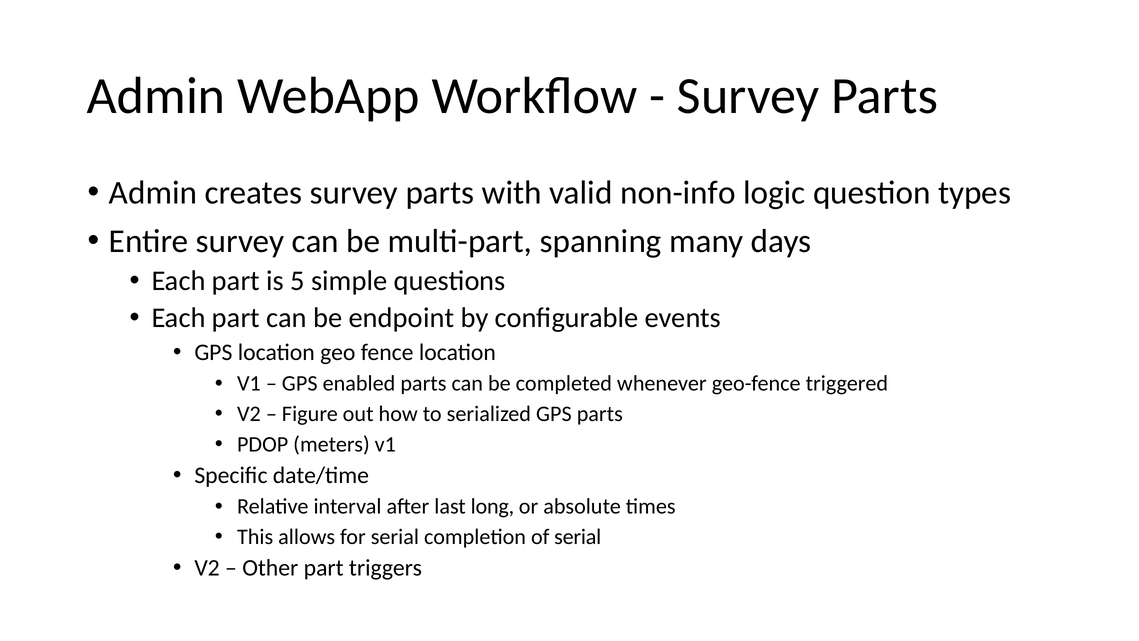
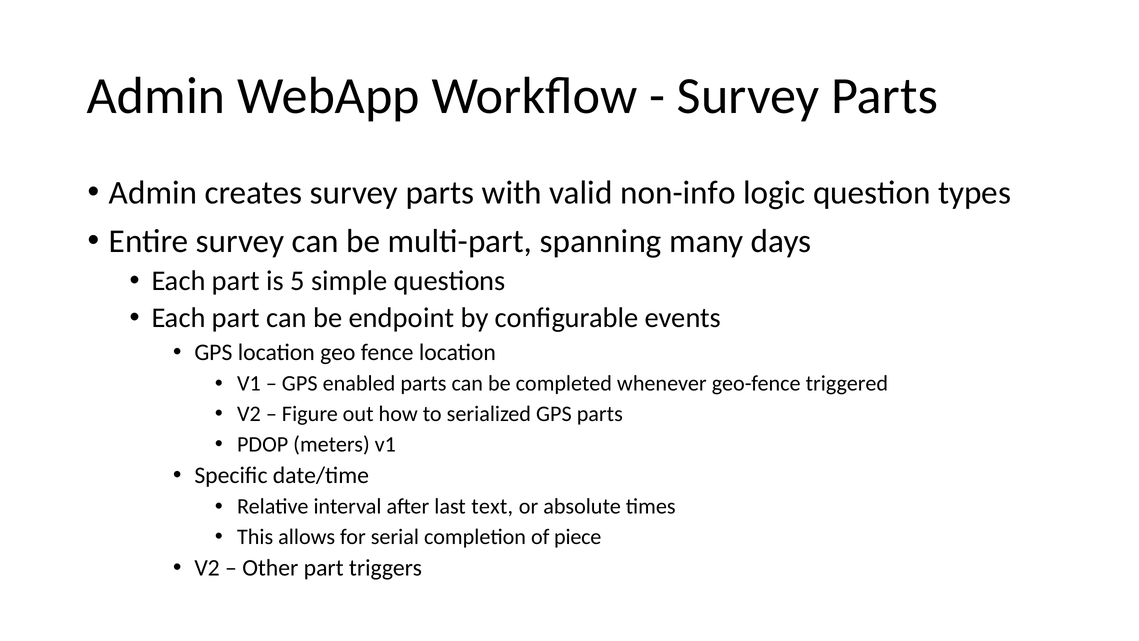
long: long -> text (492, 506)
of serial: serial -> piece (578, 537)
